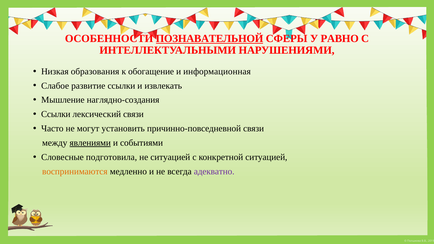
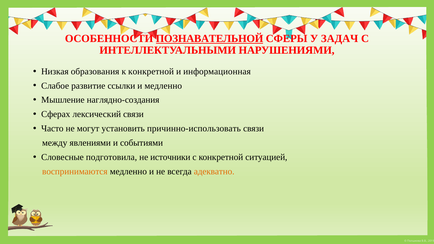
РАВНО: РАВНО -> ЗАДАЧ (340, 39)
к обогащение: обогащение -> конкретной (151, 71)
и извлекать: извлекать -> медленно (163, 86)
Ссылки: Ссылки -> Сферах (56, 114)
причинно-повседневной: причинно-повседневной -> причинно-использовать (194, 129)
явлениями underline: present -> none (90, 143)
не ситуацией: ситуацией -> источники (170, 157)
адекватно colour: purple -> orange (214, 171)
